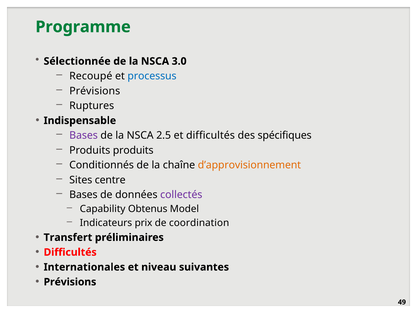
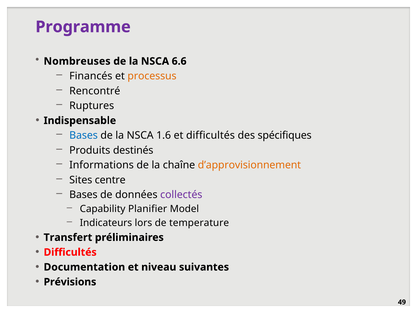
Programme colour: green -> purple (83, 27)
Sélectionnée: Sélectionnée -> Nombreuses (77, 61)
3.0: 3.0 -> 6.6 (179, 61)
Recoupé: Recoupé -> Financés (91, 76)
processus colour: blue -> orange (152, 76)
Prévisions: Prévisions -> Rencontré (95, 91)
Bases colour: purple -> blue (84, 135)
2.5: 2.5 -> 1.6 (164, 135)
Produits produits: produits -> destinés (133, 150)
Conditionnés: Conditionnés -> Informations (102, 165)
Obtenus: Obtenus -> Planifier (148, 209)
prix: prix -> lors (143, 223)
coordination: coordination -> temperature (199, 223)
Internationales: Internationales -> Documentation (84, 267)
